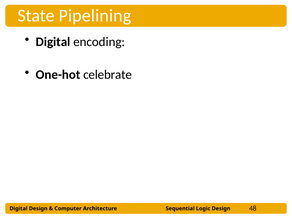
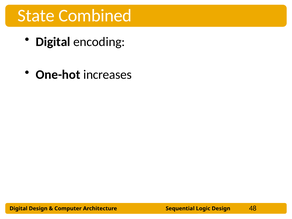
Pipelining: Pipelining -> Combined (95, 16)
celebrate: celebrate -> increases (108, 75)
